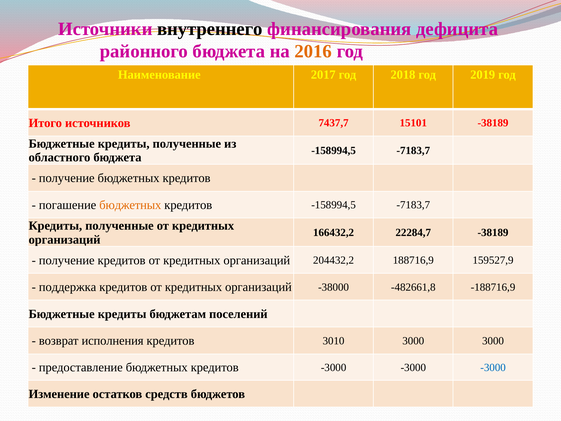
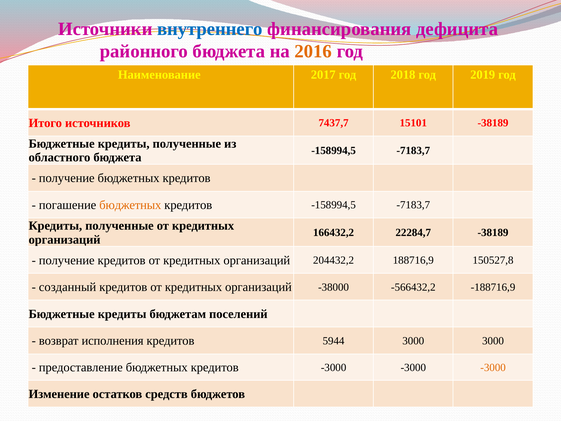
внутреннего colour: black -> blue (210, 29)
159527,9: 159527,9 -> 150527,8 (493, 260)
поддержка: поддержка -> созданный (68, 287)
-482661,8: -482661,8 -> -566432,2 (413, 287)
3010: 3010 -> 5944 (334, 341)
-3000 colour: blue -> orange (493, 367)
